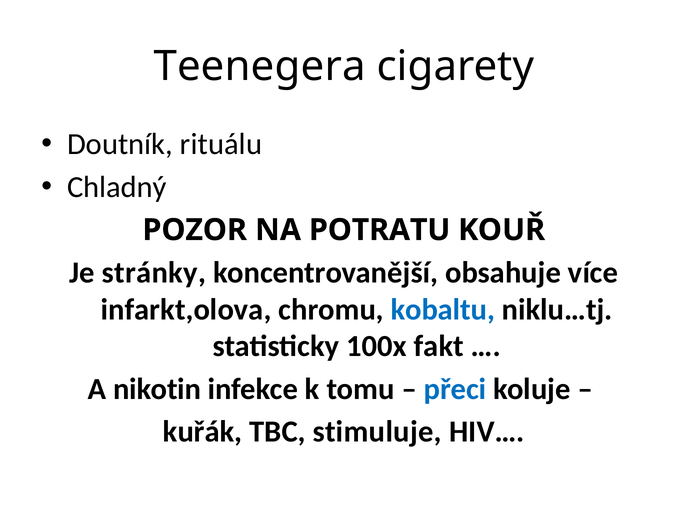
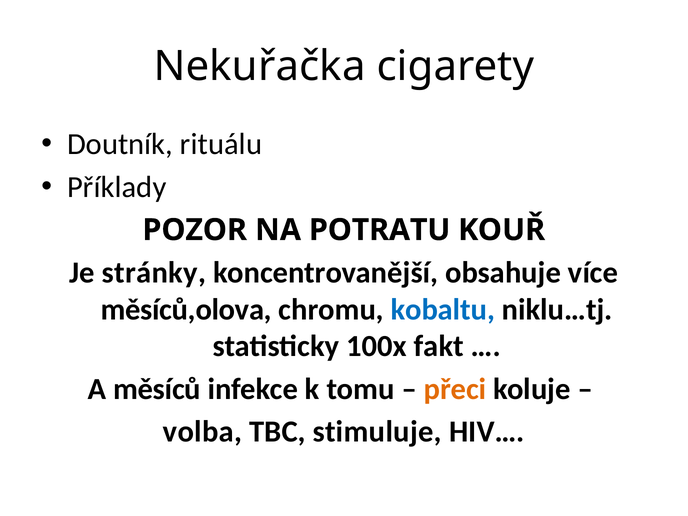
Teenegera: Teenegera -> Nekuřačka (260, 67)
Chladný: Chladný -> Příklady (117, 187)
infarkt,olova: infarkt,olova -> měsíců,olova (186, 310)
nikotin: nikotin -> měsíců (157, 389)
přeci colour: blue -> orange (455, 389)
kuřák: kuřák -> volba (203, 432)
